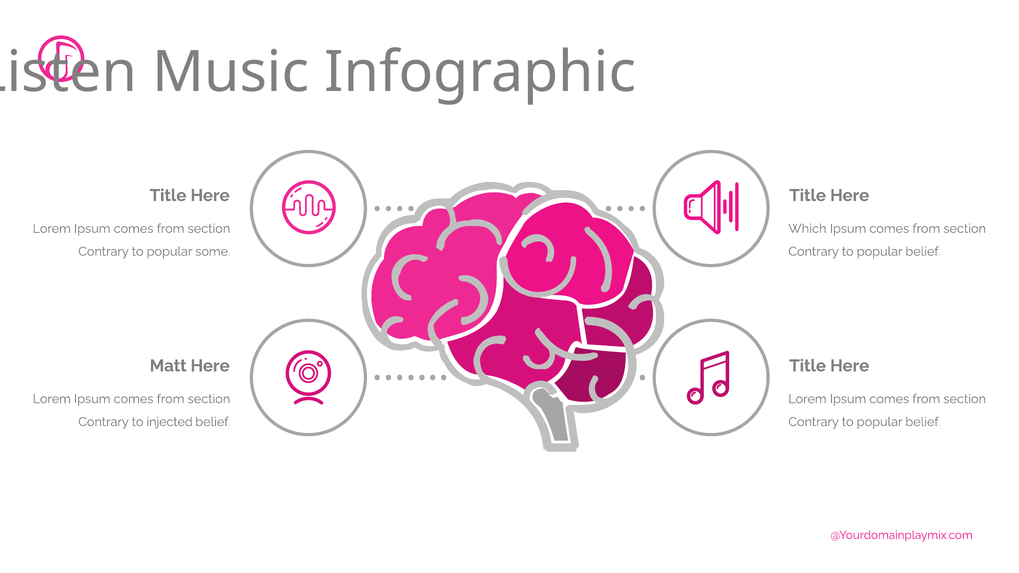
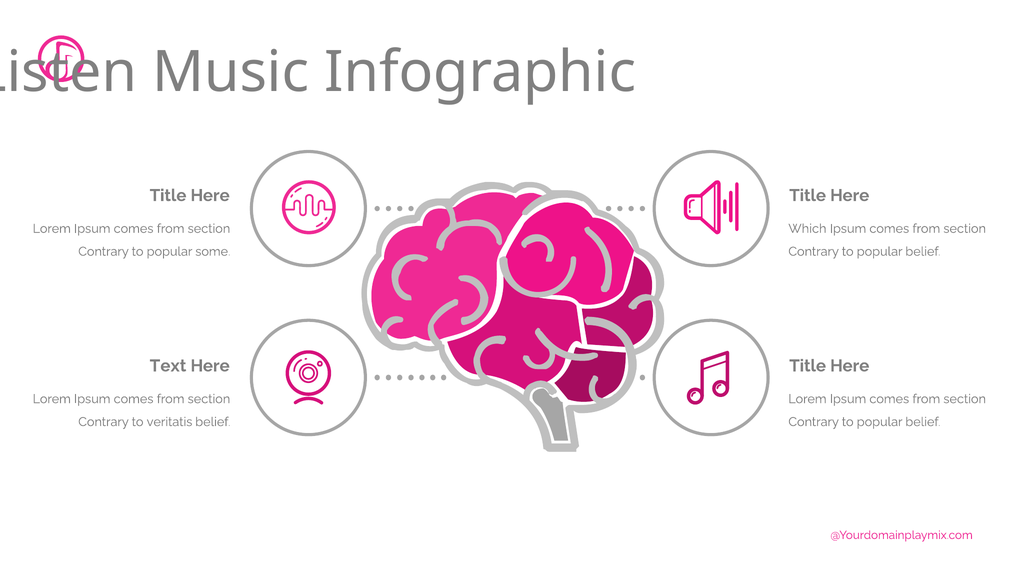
Matt: Matt -> Text (168, 366)
injected: injected -> veritatis (170, 422)
